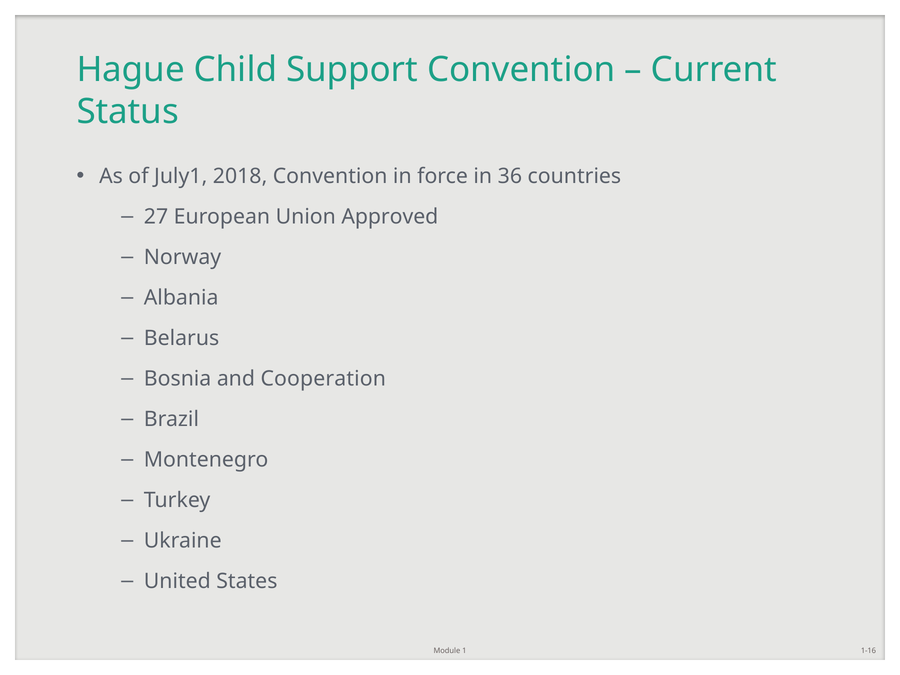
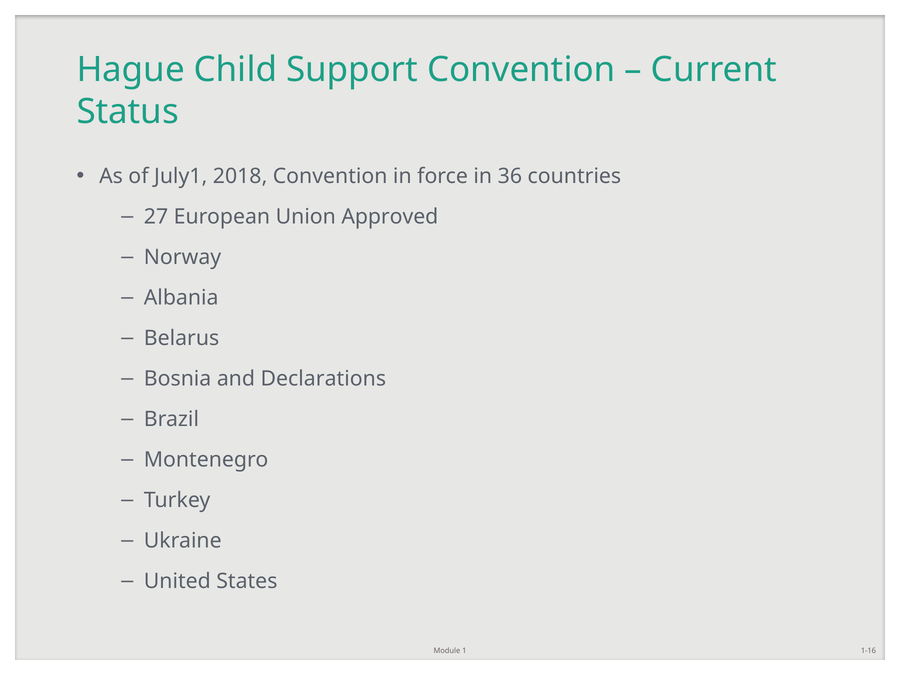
Cooperation: Cooperation -> Declarations (323, 379)
